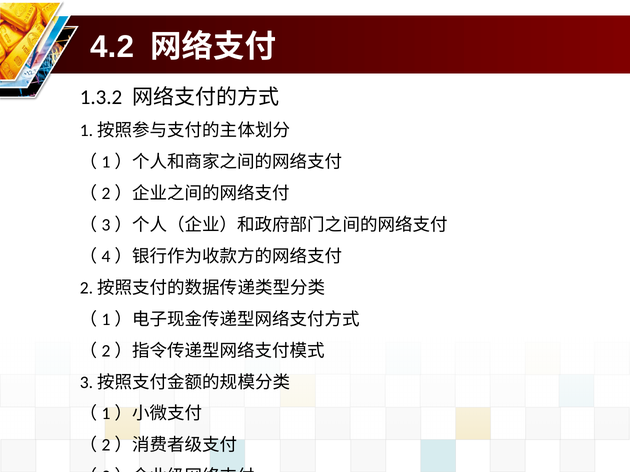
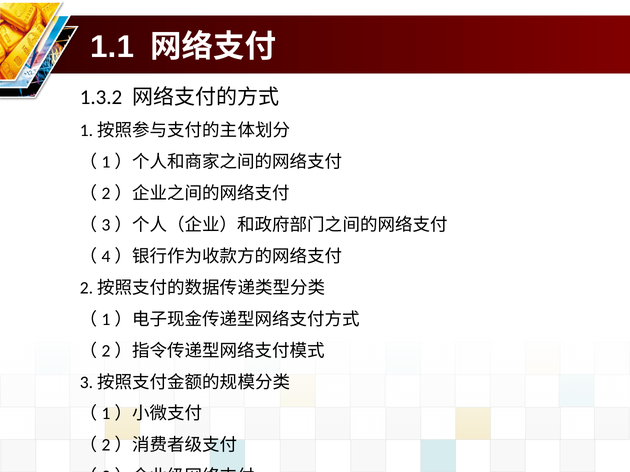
4.2: 4.2 -> 1.1 (112, 47)
